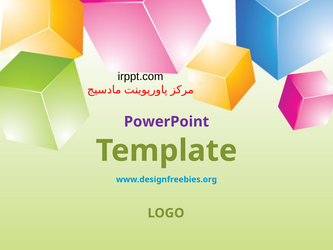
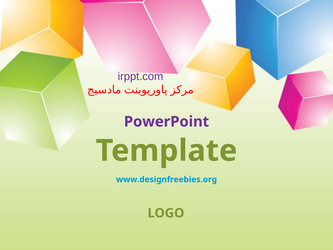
irppt.com colour: black -> purple (140, 76)
